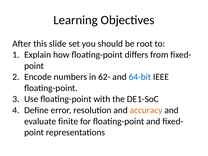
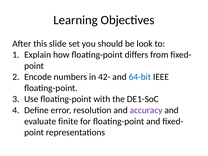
root: root -> look (145, 44)
62-: 62- -> 42- (104, 77)
accuracy colour: orange -> purple (146, 110)
